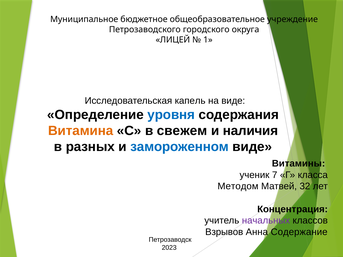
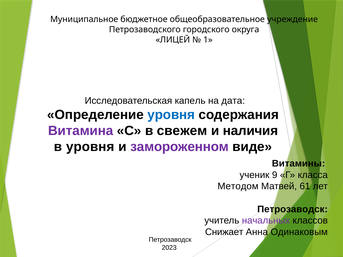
на виде: виде -> дата (233, 101)
Витамина colour: orange -> purple (81, 131)
в разных: разных -> уровня (90, 147)
замороженном colour: blue -> purple (180, 147)
7: 7 -> 9 (275, 175)
32: 32 -> 61 (305, 187)
Концентрация: Концентрация -> Петрозаводск (293, 209)
Взрывов: Взрывов -> Снижает (224, 232)
Содержание: Содержание -> Одинаковым (299, 232)
